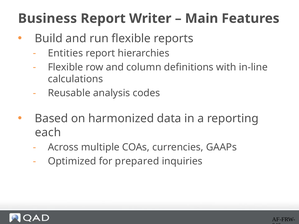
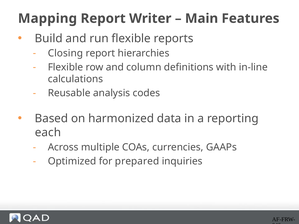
Business: Business -> Mapping (47, 18)
Entities: Entities -> Closing (65, 53)
